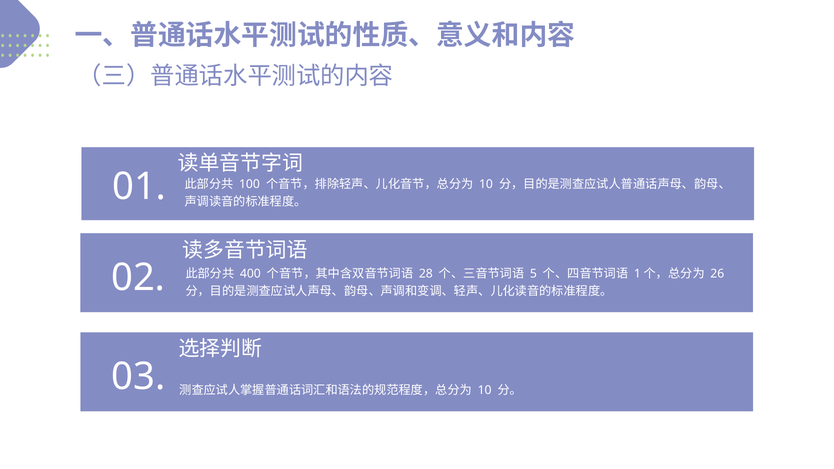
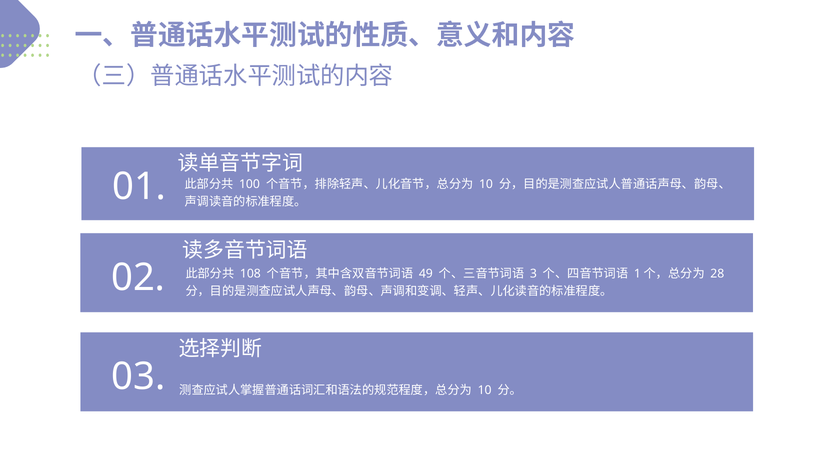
400: 400 -> 108 (250, 274)
28: 28 -> 49 (426, 274)
5: 5 -> 3 (533, 274)
26: 26 -> 28 (717, 274)
